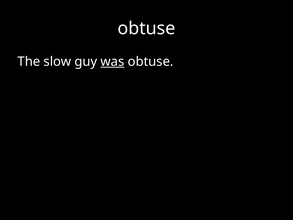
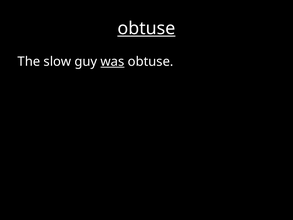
obtuse underline: none -> present (146, 28)
